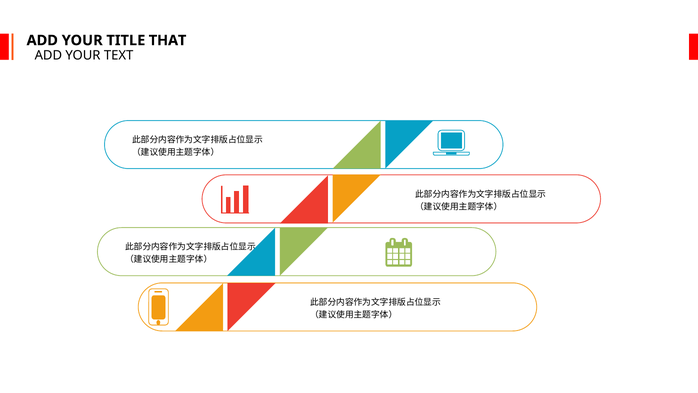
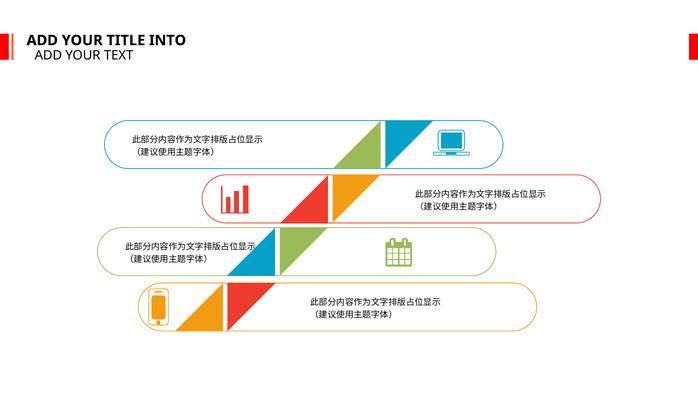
THAT: THAT -> INTO (168, 40)
